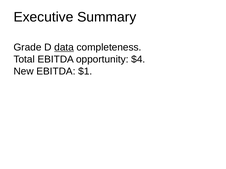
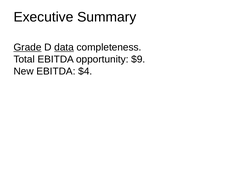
Grade underline: none -> present (27, 47)
$4: $4 -> $9 (138, 59)
$1: $1 -> $4 (85, 72)
